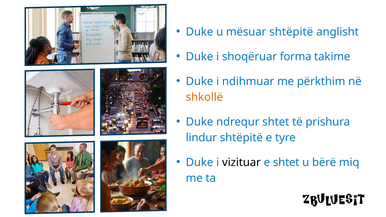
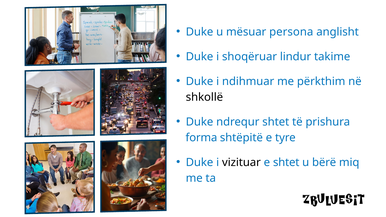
mësuar shtëpitë: shtëpitë -> persona (291, 32)
forma: forma -> lindur (296, 57)
shkollë colour: orange -> black (204, 97)
lindur: lindur -> forma (201, 138)
